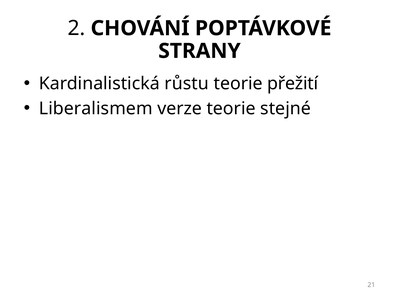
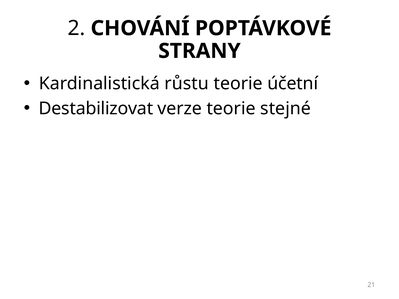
přežití: přežití -> účetní (293, 84)
Liberalismem: Liberalismem -> Destabilizovat (96, 109)
